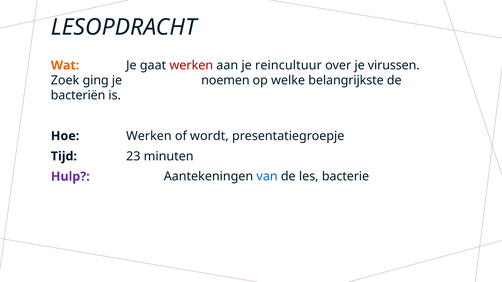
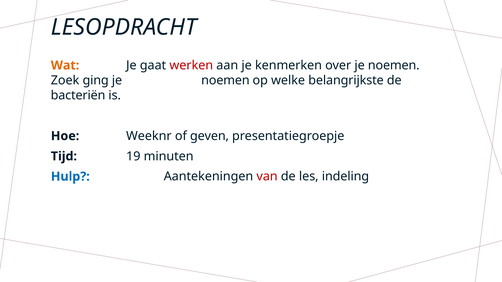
reincultuur: reincultuur -> kenmerken (288, 65)
over je virussen: virussen -> noemen (394, 65)
Hoe Werken: Werken -> Weeknr (149, 136)
wordt: wordt -> geven (210, 136)
23: 23 -> 19 (133, 156)
Hulp colour: purple -> blue (70, 177)
van colour: blue -> red (267, 177)
bacterie: bacterie -> indeling (345, 177)
